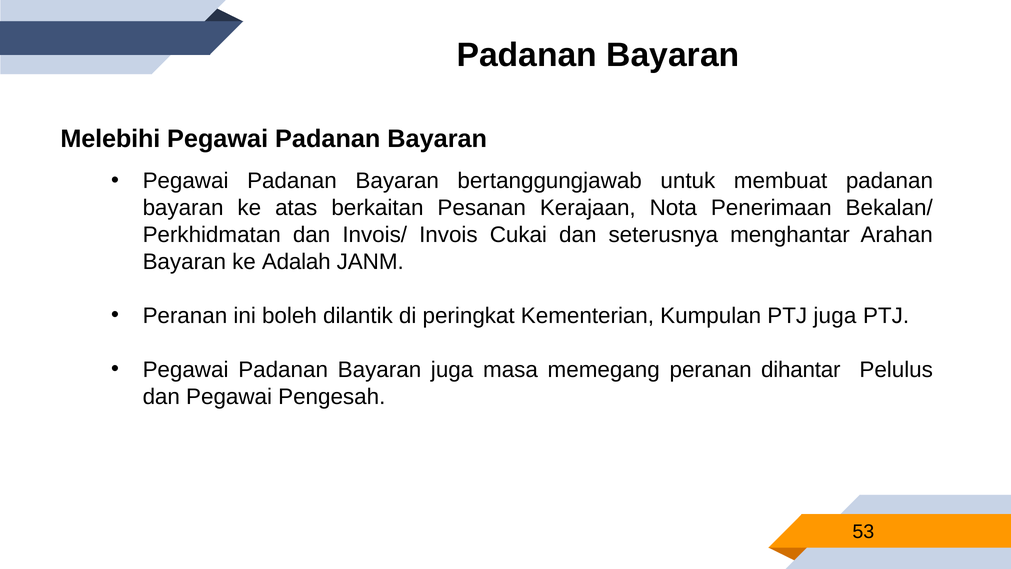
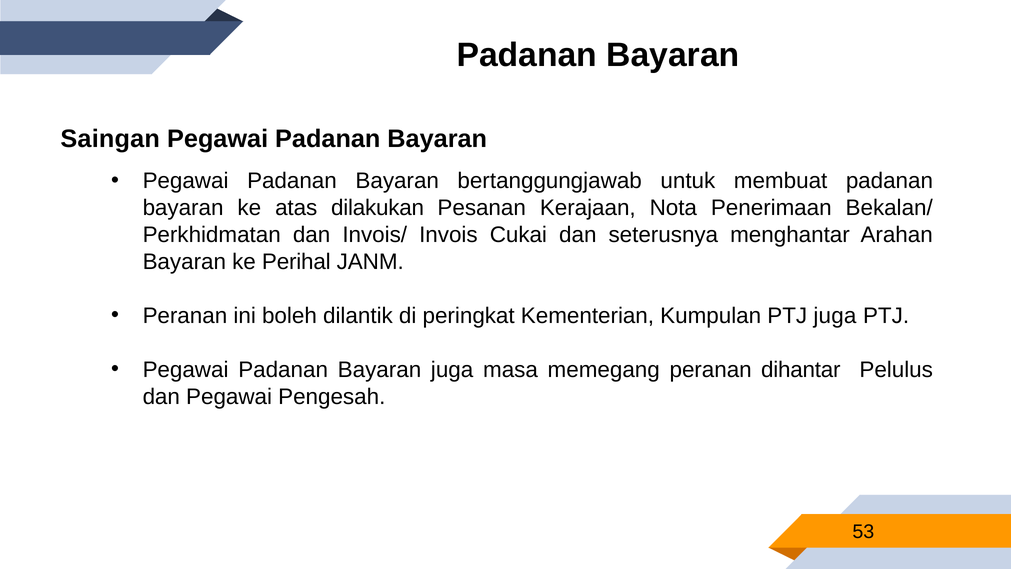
Melebihi: Melebihi -> Saingan (110, 139)
berkaitan: berkaitan -> dilakukan (378, 208)
Adalah: Adalah -> Perihal (296, 262)
